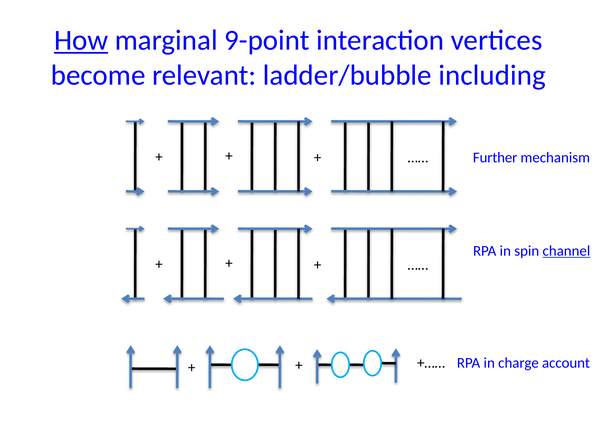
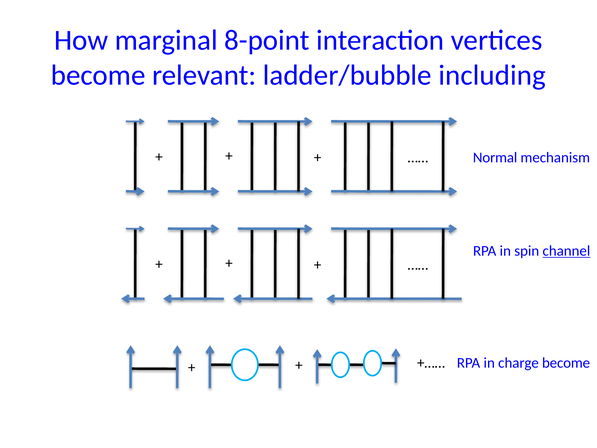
How underline: present -> none (81, 40)
9-point: 9-point -> 8-point (267, 40)
Further: Further -> Normal (495, 158)
charge account: account -> become (566, 363)
